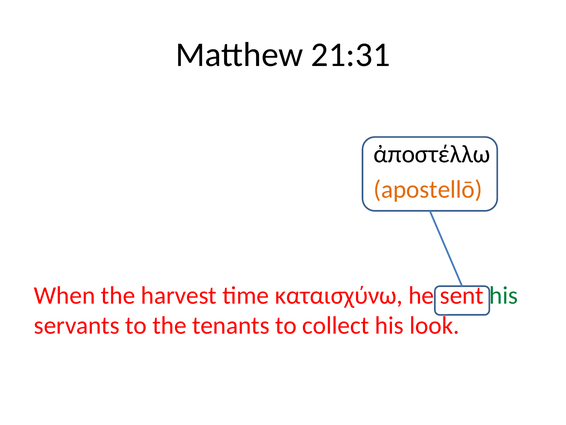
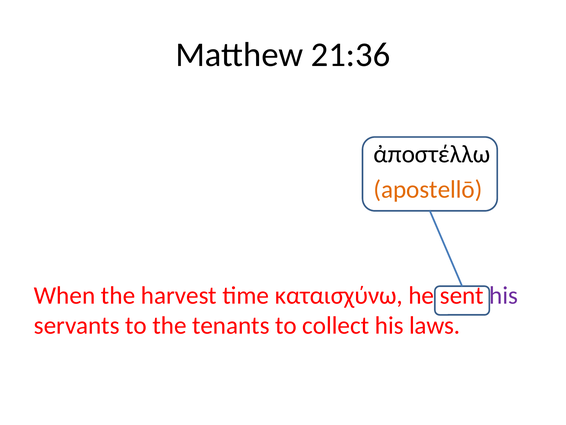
21:31: 21:31 -> 21:36 (351, 55)
his colour: green -> purple (504, 295)
look: look -> laws (435, 325)
